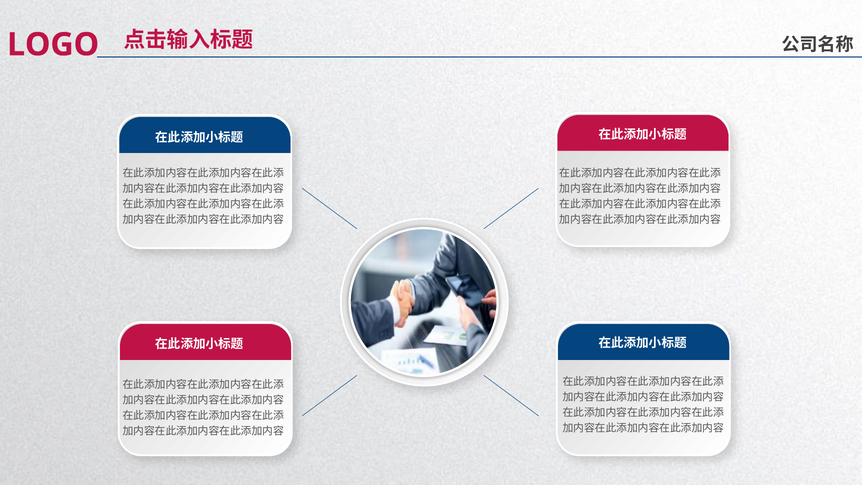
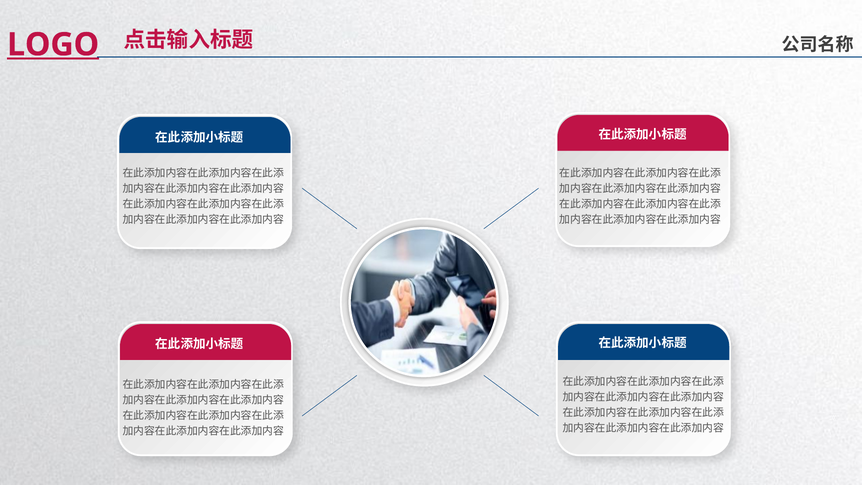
LOGO underline: none -> present (53, 45)
